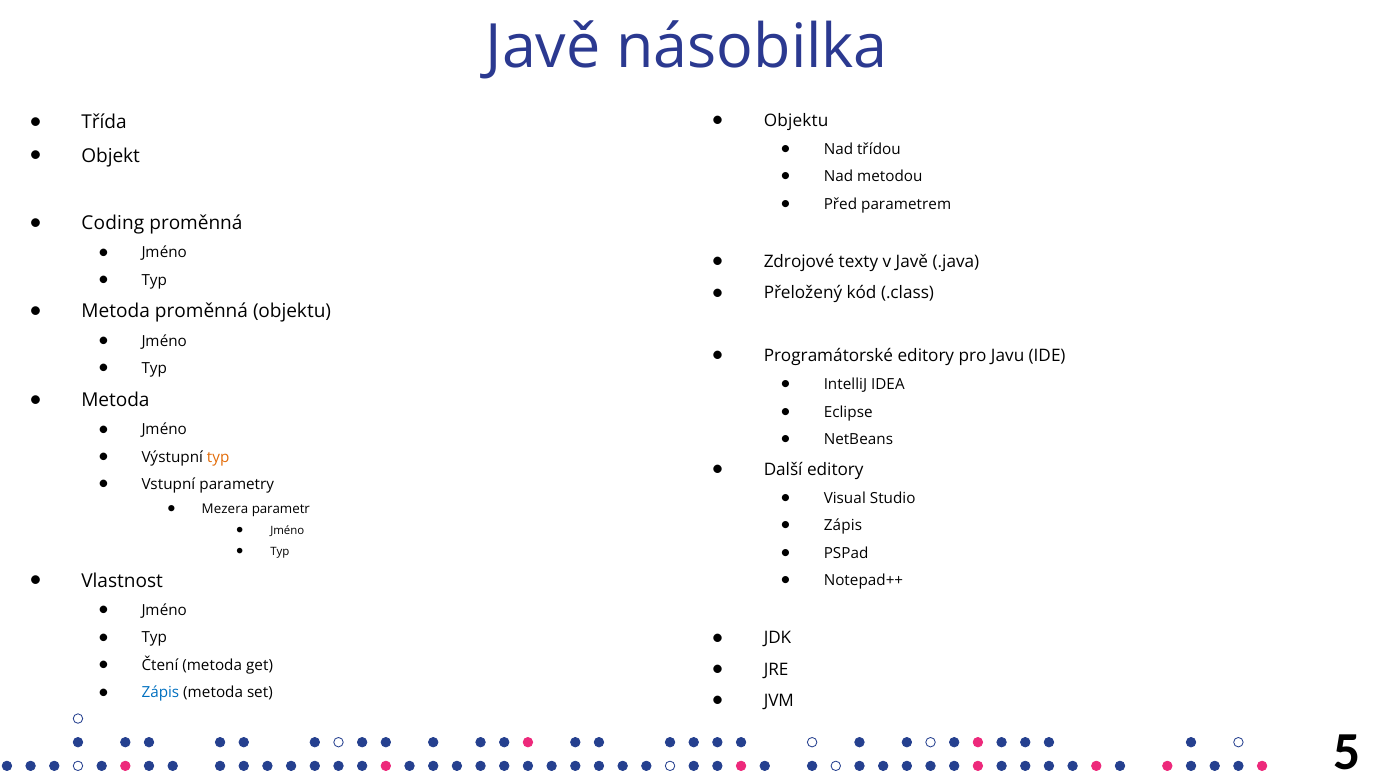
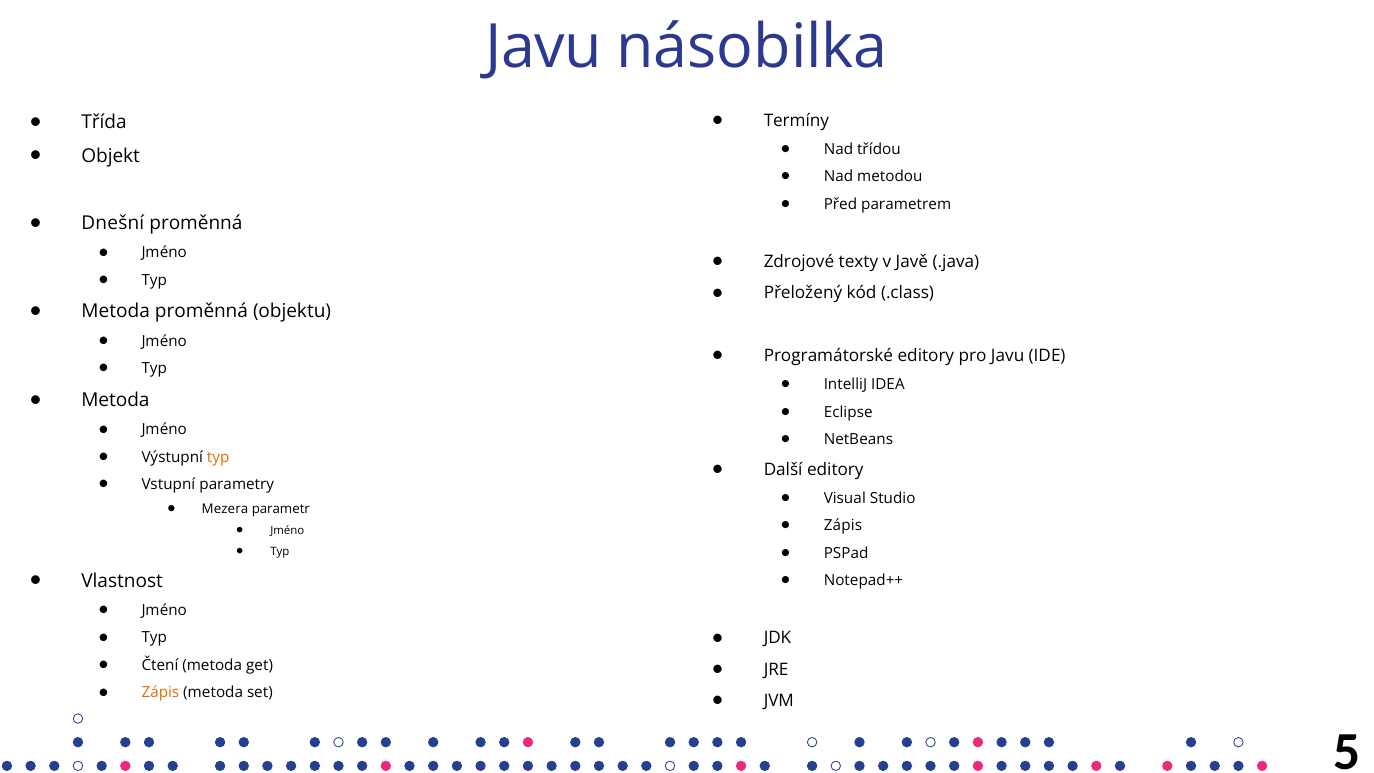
Javě: Javě -> Javu (543, 48)
Objektu: Objektu -> Termíny (796, 121)
Coding: Coding -> Dnešní (113, 223)
Zápis colour: blue -> orange (160, 693)
